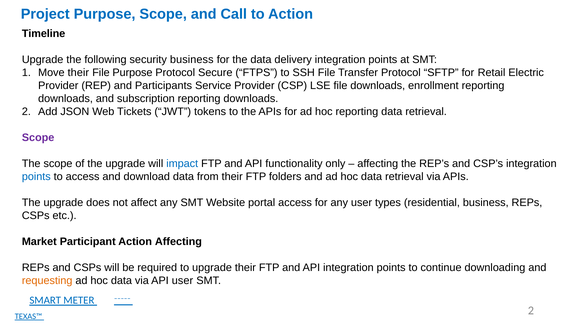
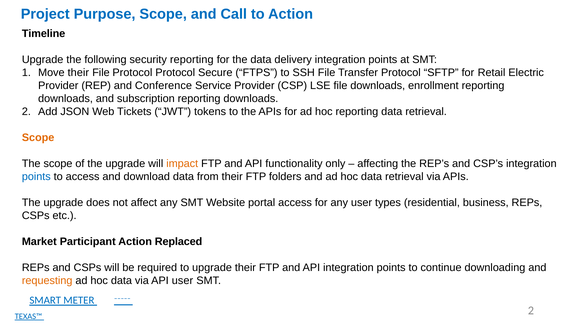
security business: business -> reporting (192, 60)
File Purpose: Purpose -> Protocol (132, 73)
Participants: Participants -> Conference (163, 86)
Scope colour: purple -> orange (38, 138)
impact colour: blue -> orange (182, 164)
Action Affecting: Affecting -> Replaced (179, 242)
